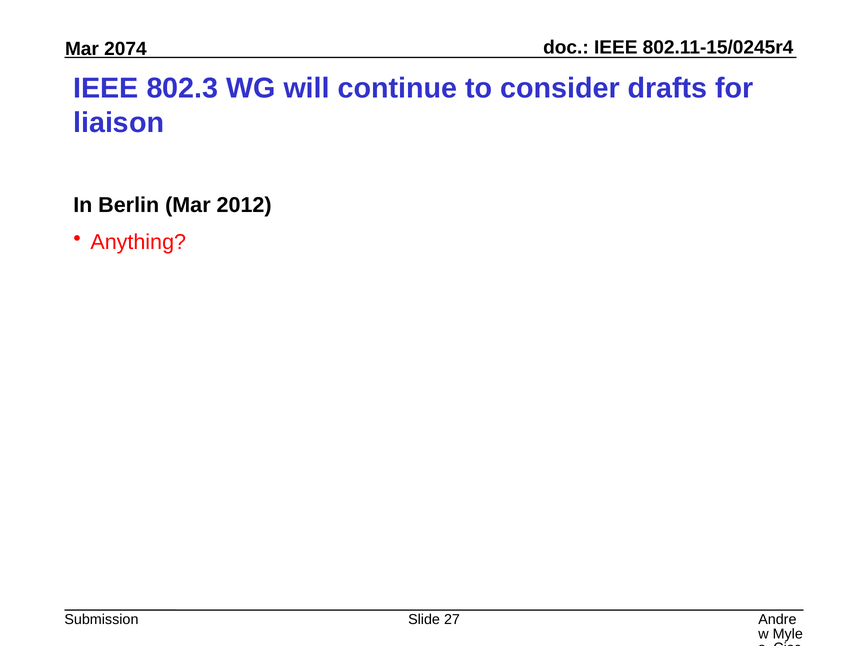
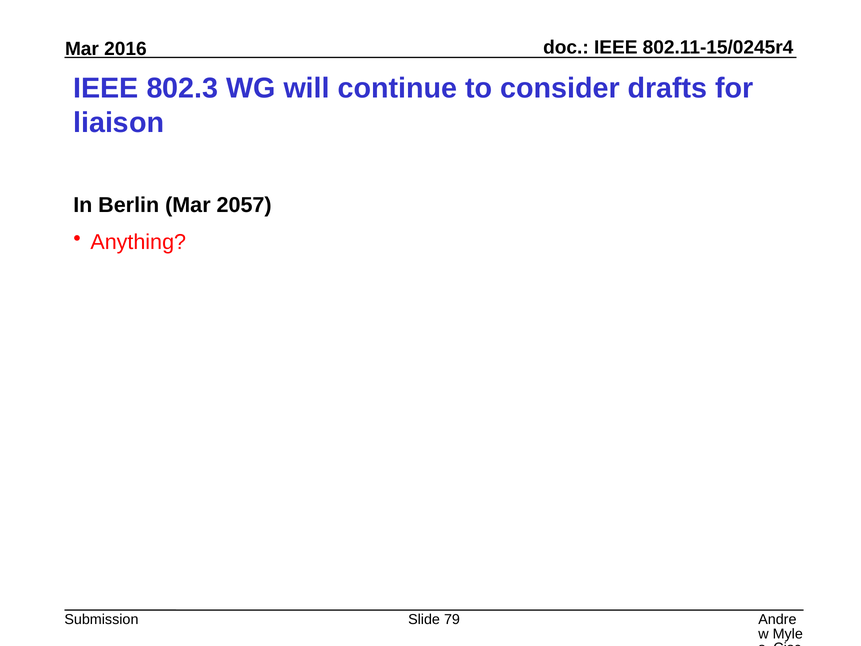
2074: 2074 -> 2016 (125, 49)
2012: 2012 -> 2057 (244, 205)
27: 27 -> 79 (452, 619)
